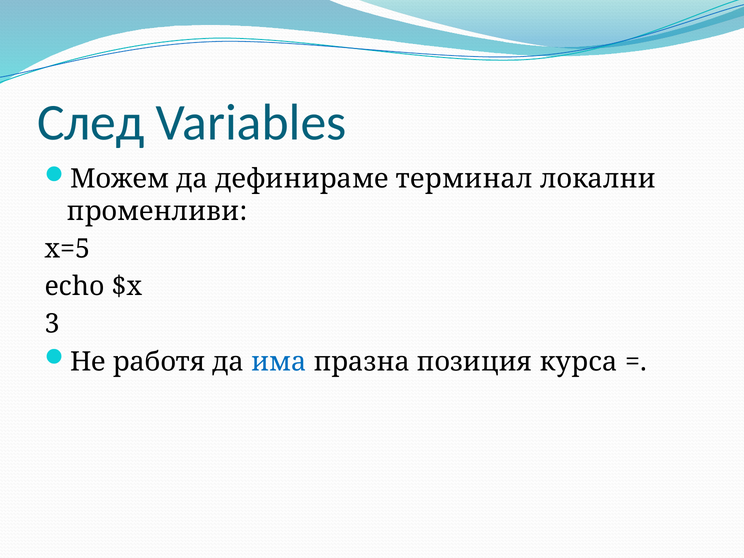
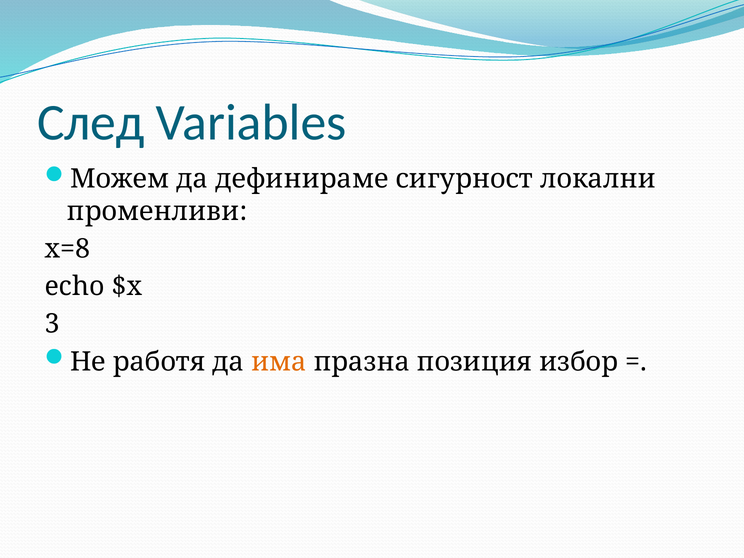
терминал: терминал -> сигурност (464, 179)
x=5: x=5 -> x=8 (67, 249)
има colour: blue -> orange (279, 362)
курса: курса -> избор (579, 362)
